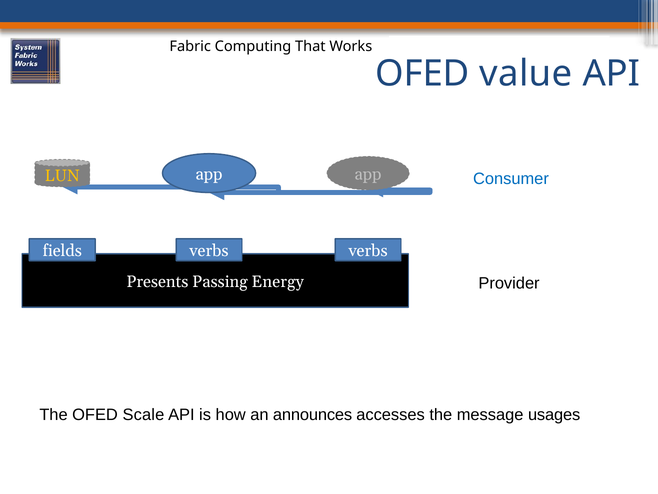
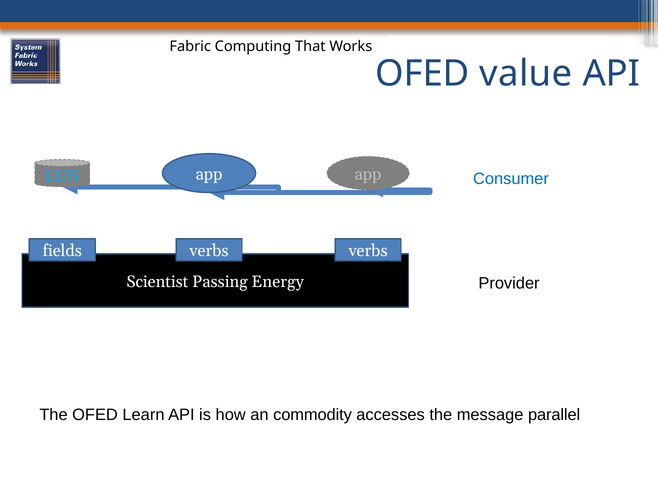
LUN colour: yellow -> light blue (62, 176)
Presents: Presents -> Scientist (157, 282)
Scale: Scale -> Learn (143, 415)
announces: announces -> commodity (313, 415)
usages: usages -> parallel (554, 415)
